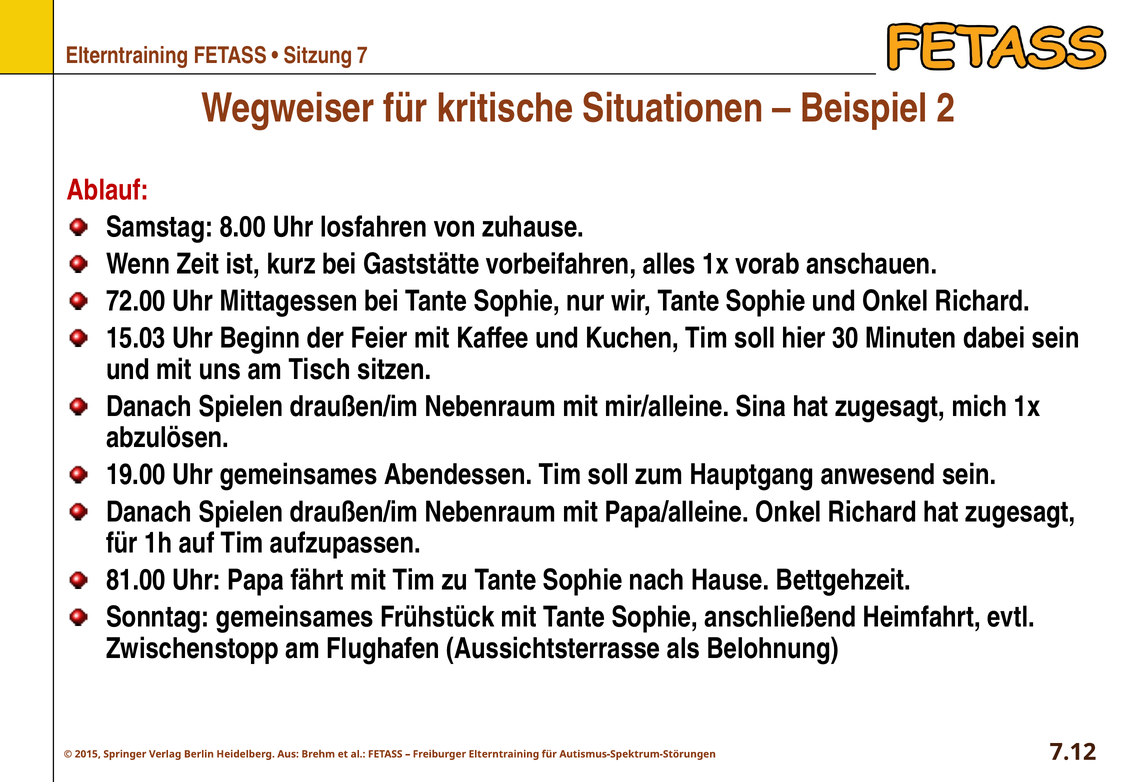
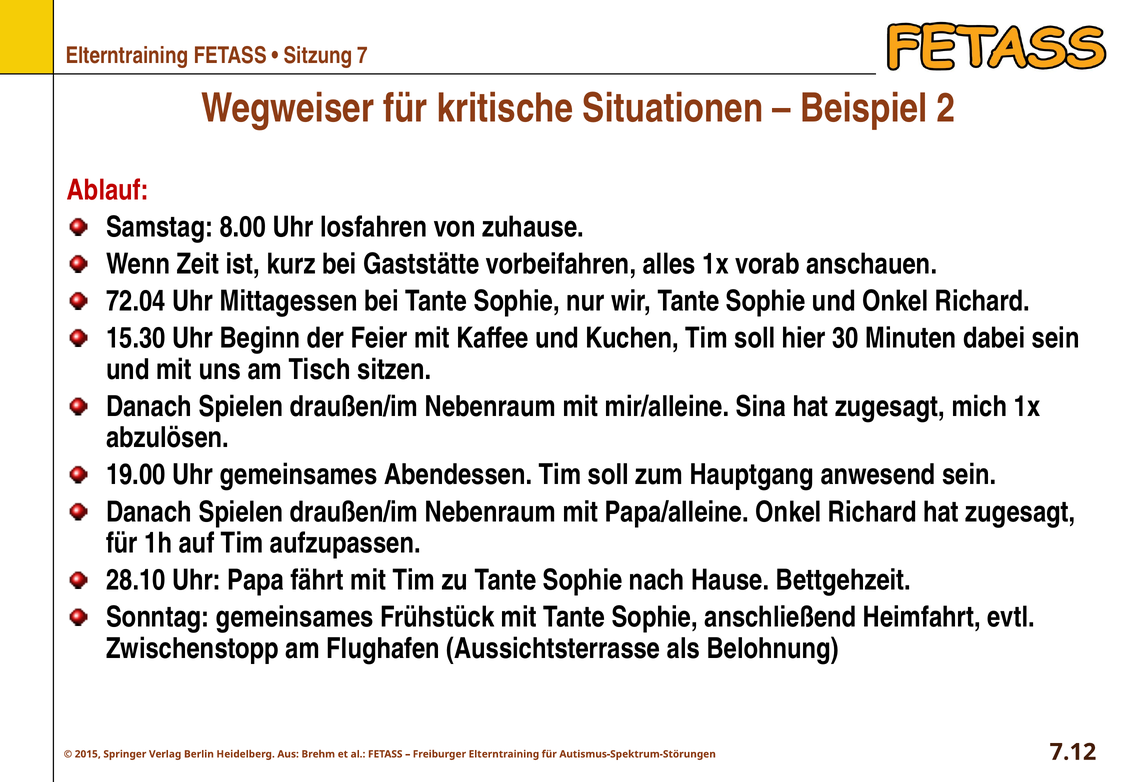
72.00: 72.00 -> 72.04 (136, 301)
15.03: 15.03 -> 15.30 (136, 338)
81.00: 81.00 -> 28.10 (136, 581)
